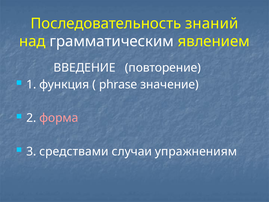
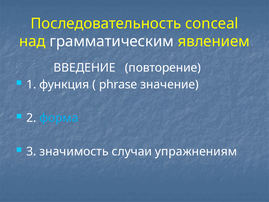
знаний: знаний -> conceal (212, 23)
форма colour: pink -> light blue (59, 118)
средствами: средствами -> значимость (74, 151)
